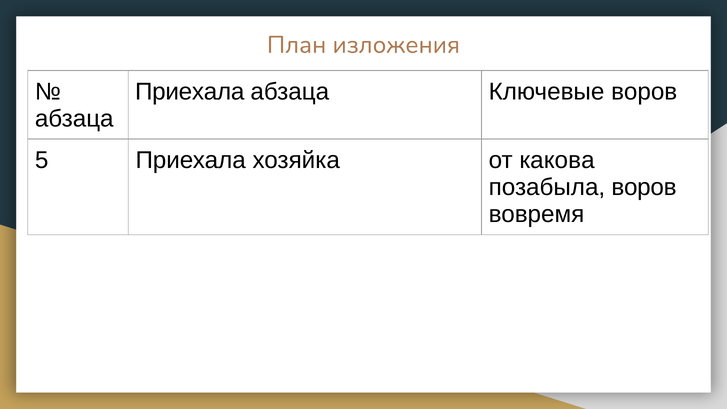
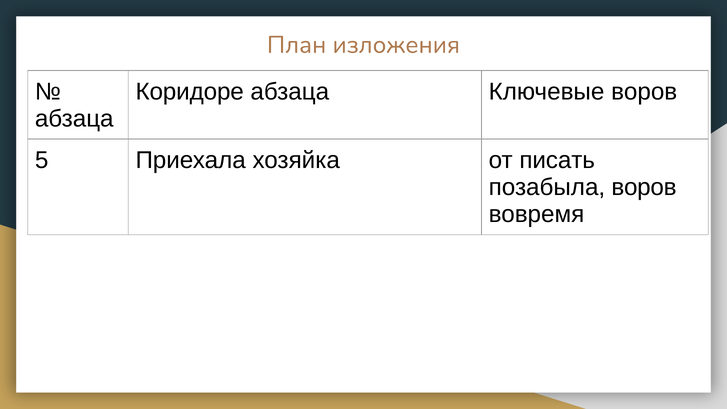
Приехала: Приехала -> Коридоре (190, 92)
какова: какова -> писать (557, 160)
